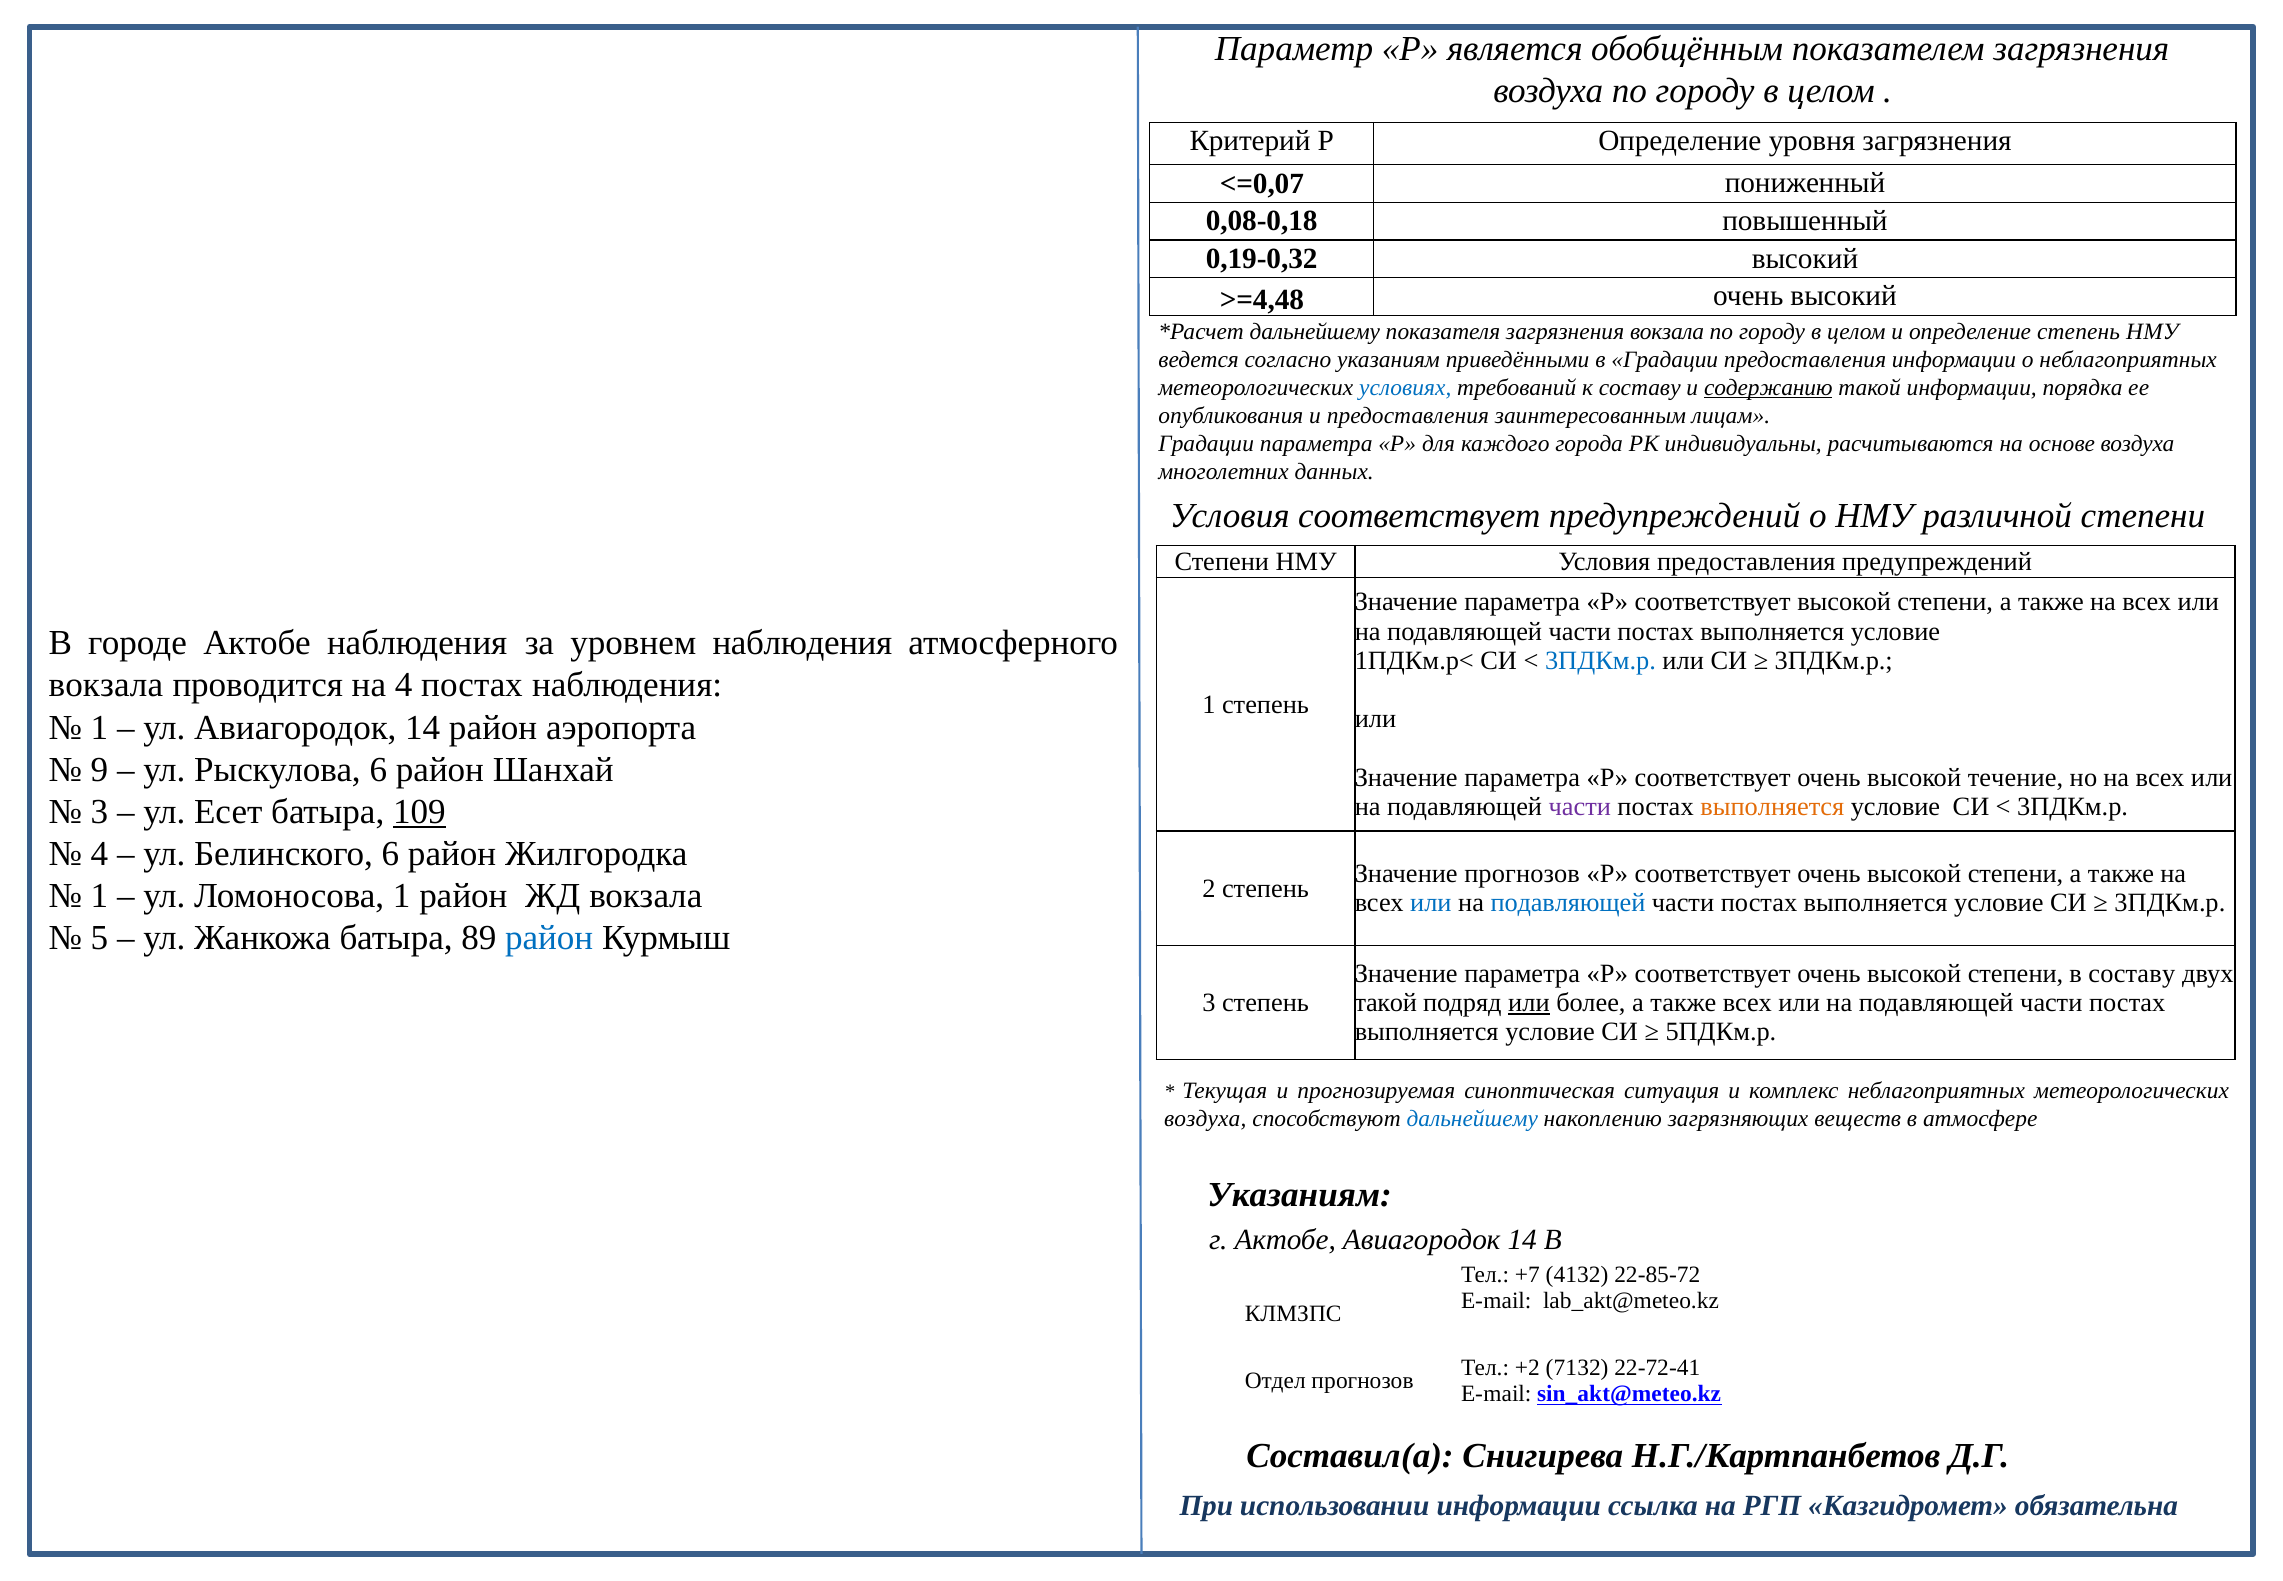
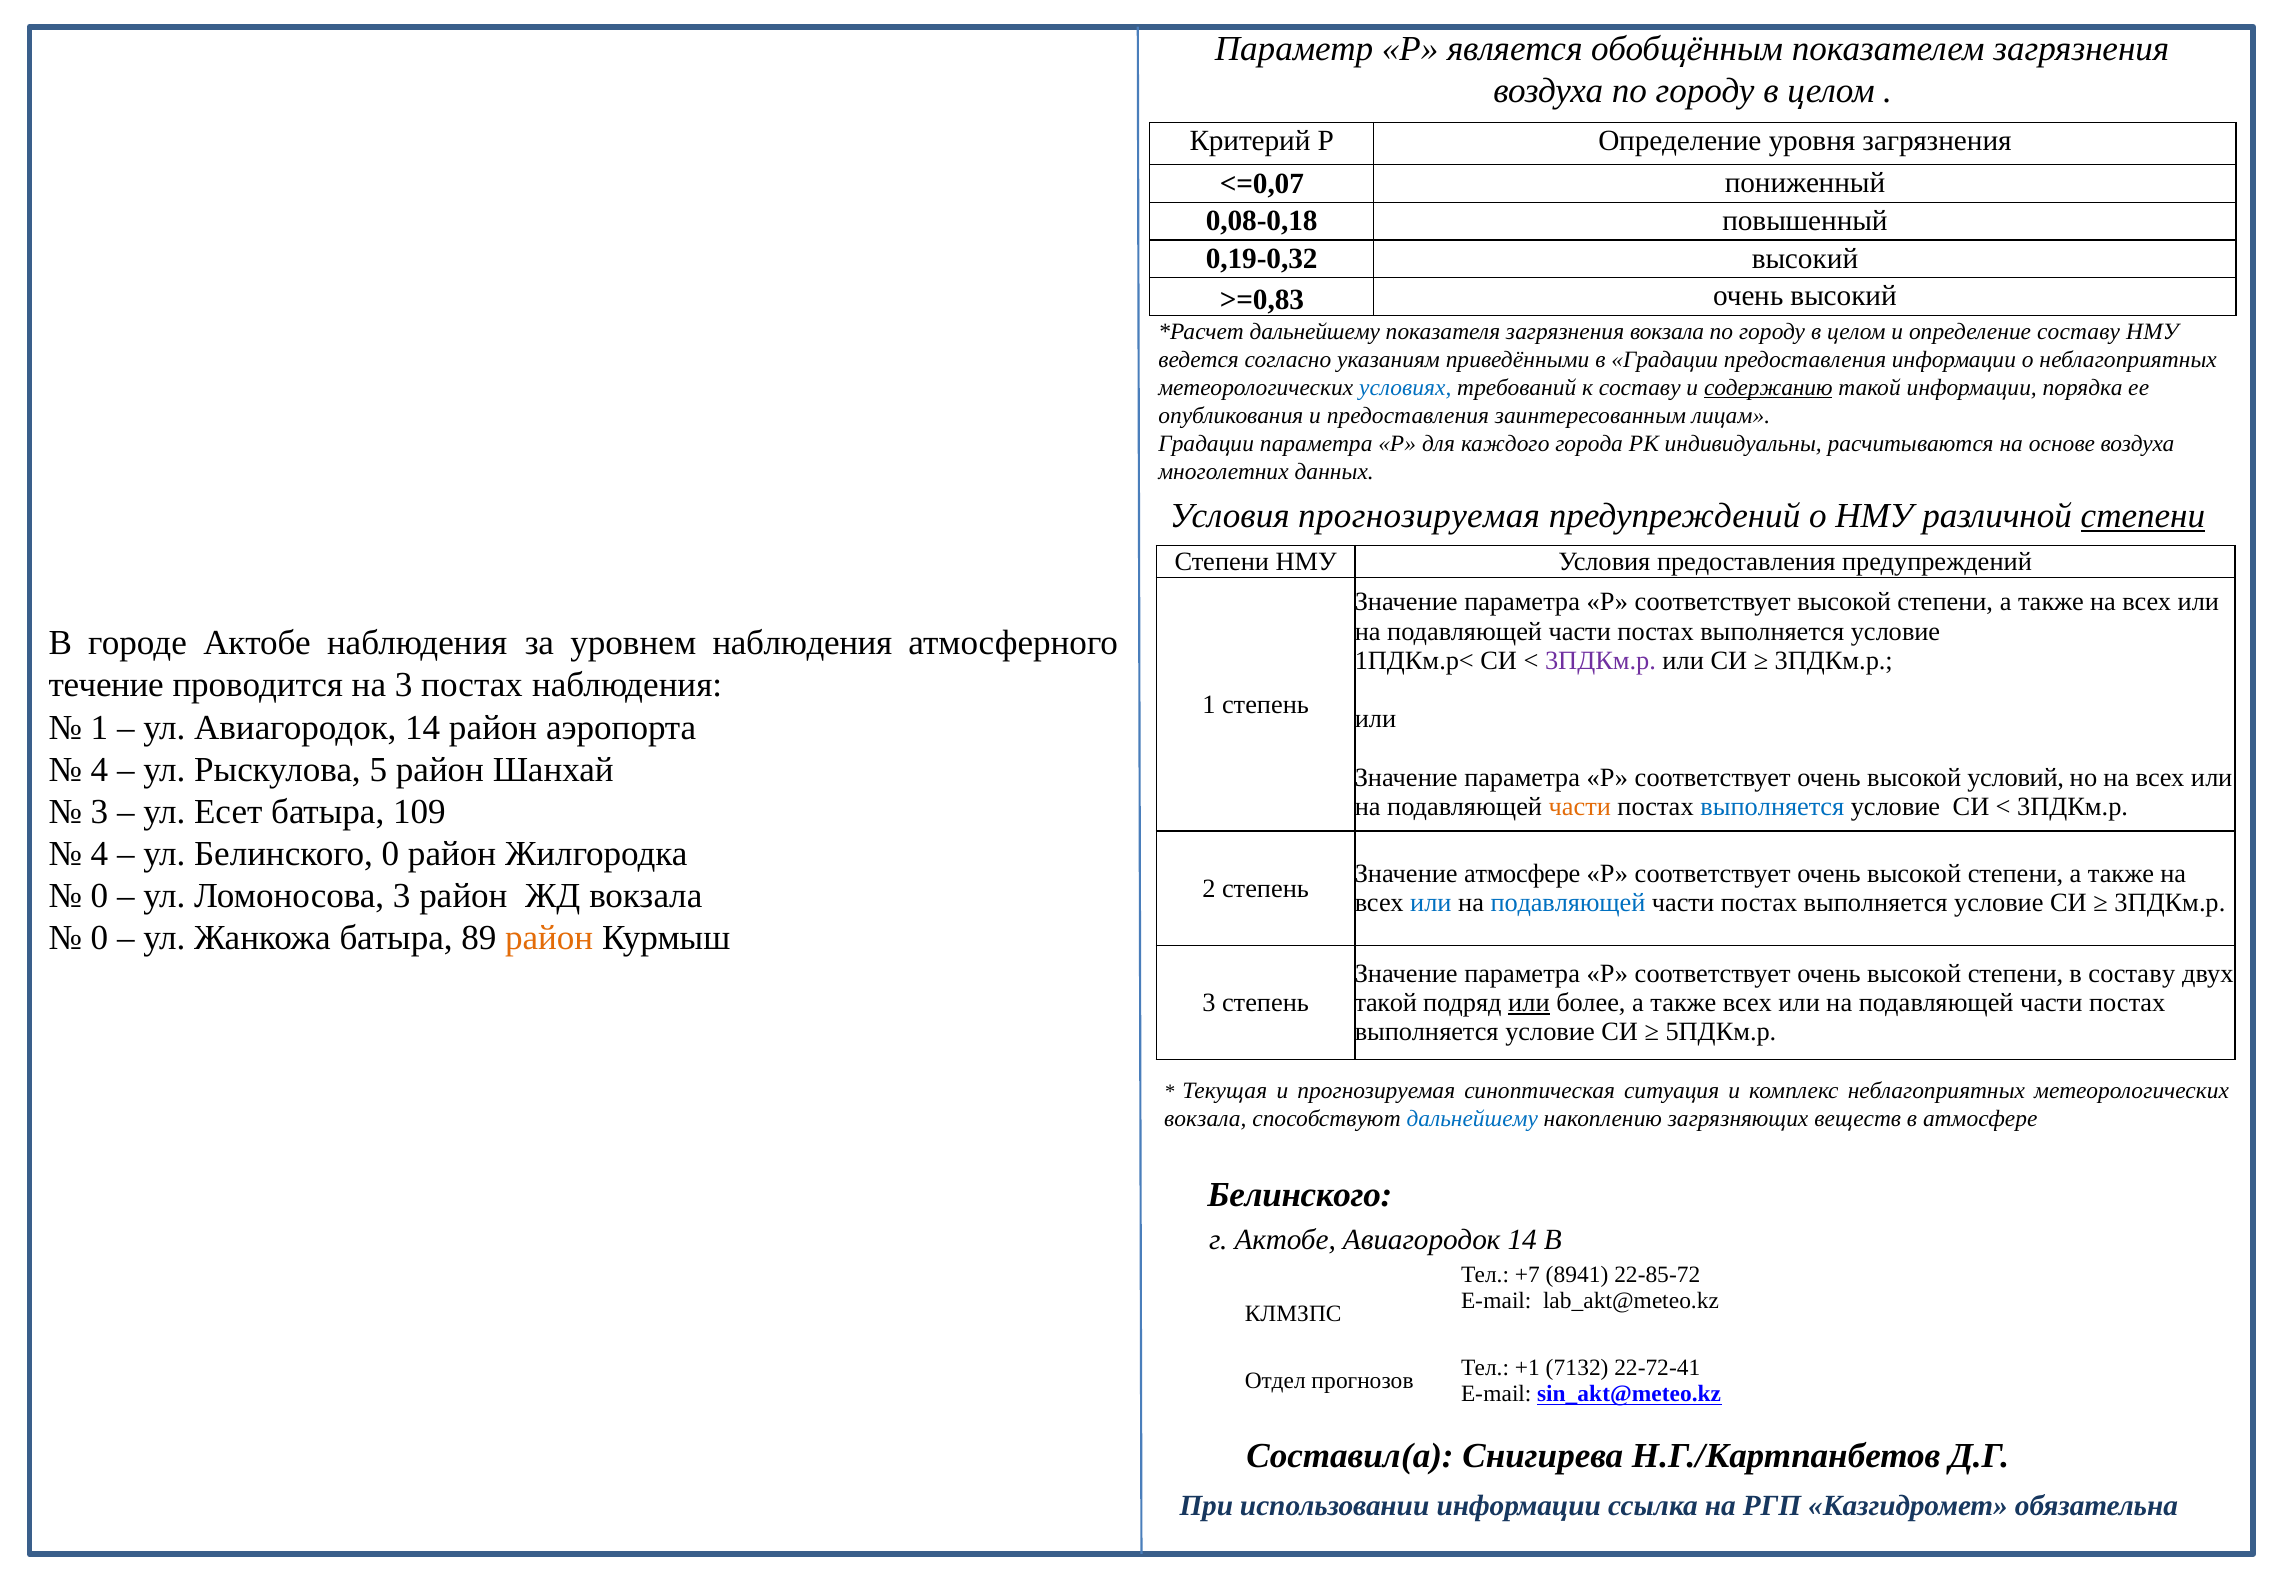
>=4,48: >=4,48 -> >=0,83 (1262, 299)
определение степень: степень -> составу (2079, 331)
Условия соответствует: соответствует -> прогнозируемая (1419, 515)
степени underline: none -> present (2143, 515)
3ПДКм.р colour: blue -> purple (1601, 660)
вокзала: вокзала -> течение (106, 685)
на 4: 4 -> 3 (404, 685)
9: 9 -> 4 (99, 769)
Рыскулова 6: 6 -> 5 (378, 769)
течение: течение -> условий (2016, 777)
части colour: purple -> orange (1580, 806)
выполняется colour: orange -> blue (1772, 806)
109 underline: present -> none (419, 812)
Белинского 6: 6 -> 0 (390, 854)
Значение прогнозов: прогнозов -> атмосфере (1522, 873)
1: 1 -> 0 (99, 896)
Ломоносова 1: 1 -> 3 (402, 896)
5: 5 -> 0 (99, 938)
район colour: blue -> orange (549, 938)
воздуха: воздуха -> вокзала (1205, 1119)
Указаниям: Указаниям -> Белинского (1300, 1195)
4132: 4132 -> 8941 (1577, 1275)
+2: +2 -> +1 (1527, 1368)
